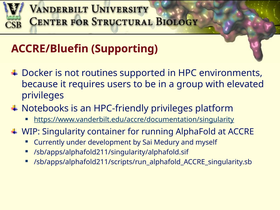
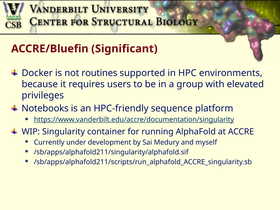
Supporting: Supporting -> Significant (124, 49)
HPC-friendly privileges: privileges -> sequence (172, 108)
